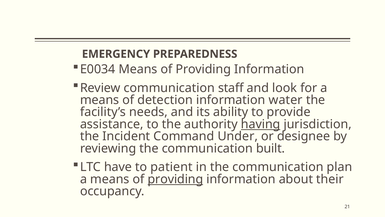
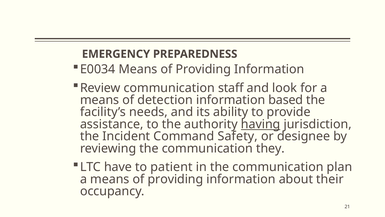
water: water -> based (286, 100)
Under: Under -> Safety (238, 136)
built: built -> they (270, 148)
providing underline: present -> none (175, 179)
